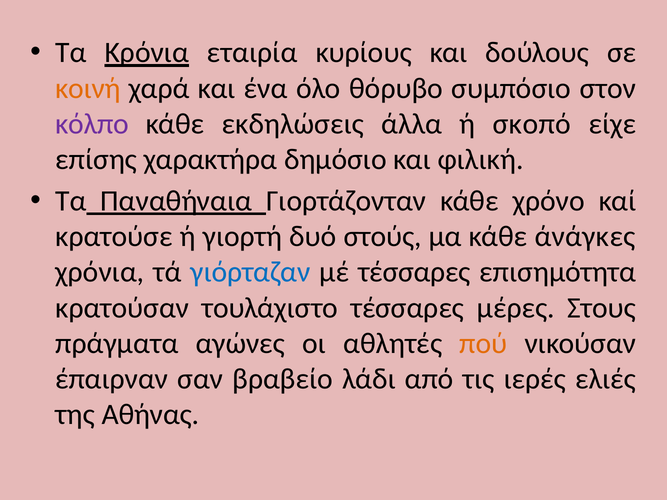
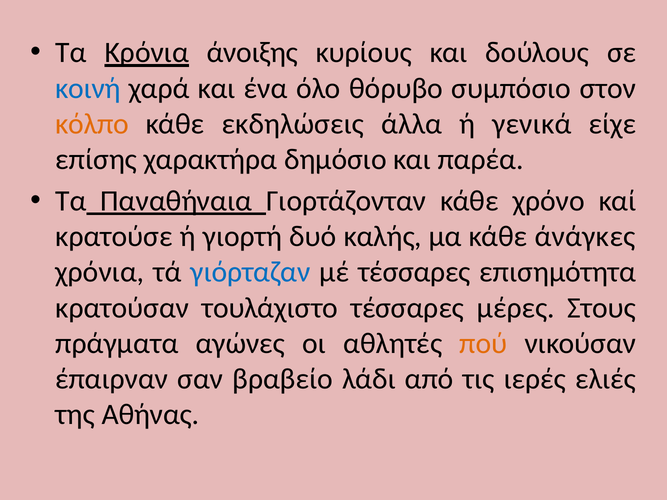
εταιρία: εταιρία -> άνοιξης (252, 53)
κοινή colour: orange -> blue (88, 88)
κόλπο colour: purple -> orange (92, 124)
σκοπό: σκοπό -> γενικά (532, 124)
φιλική: φιλική -> παρέα (481, 160)
στούς: στούς -> καλής (383, 237)
